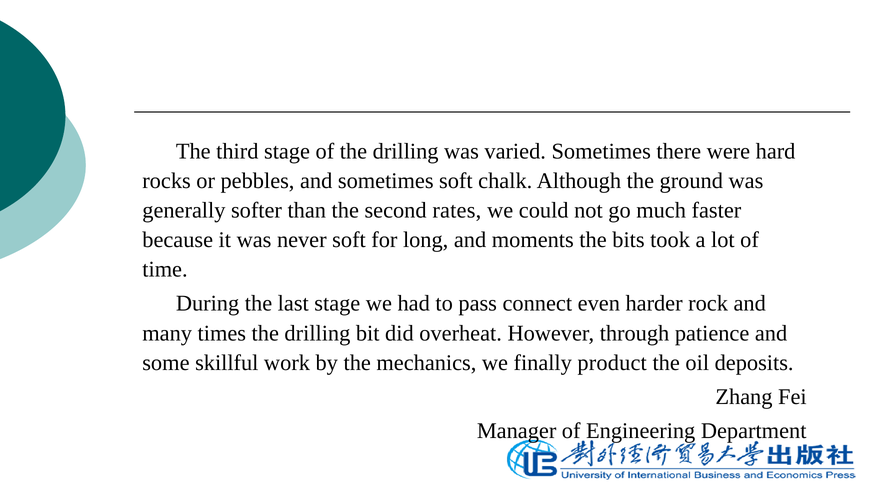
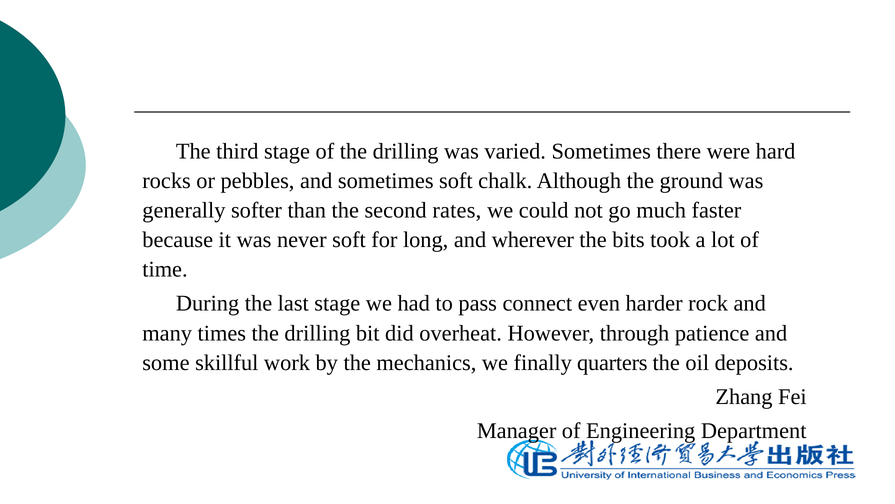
moments: moments -> wherever (533, 240)
product: product -> quarters (612, 362)
